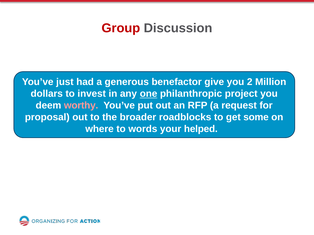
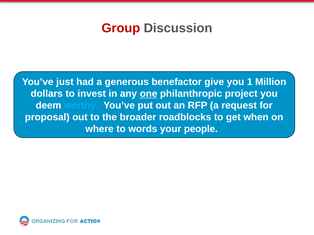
2: 2 -> 1 (250, 82)
worthy colour: pink -> light blue (81, 106)
some: some -> when (256, 117)
helped: helped -> people (201, 129)
